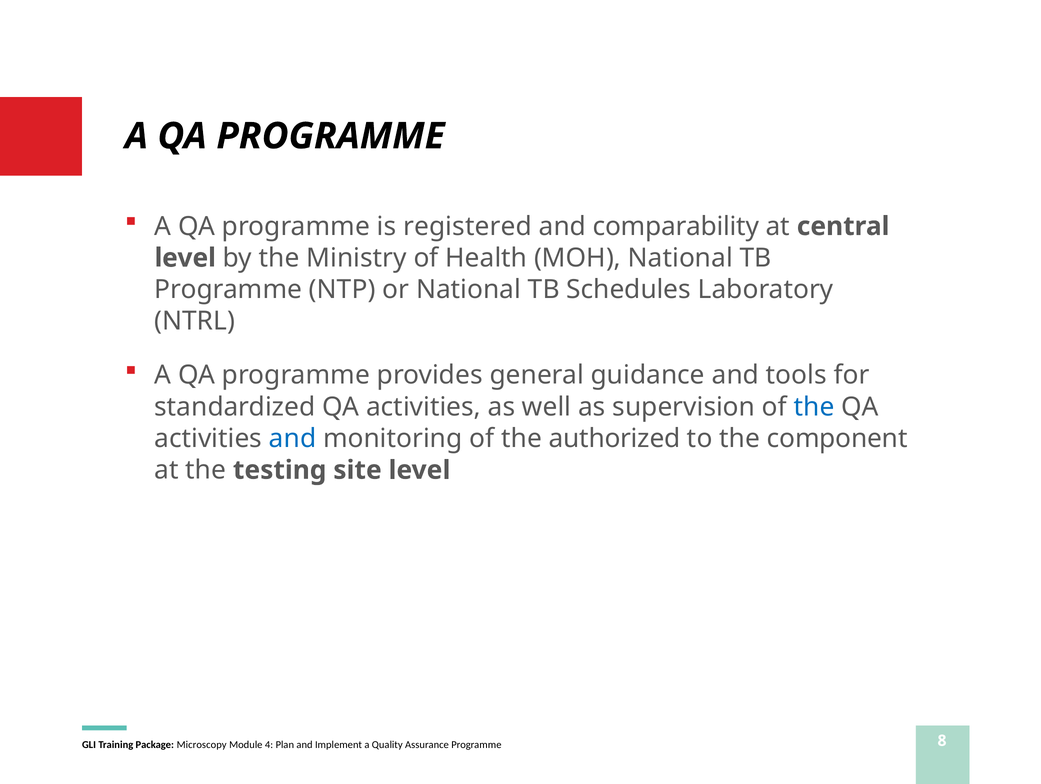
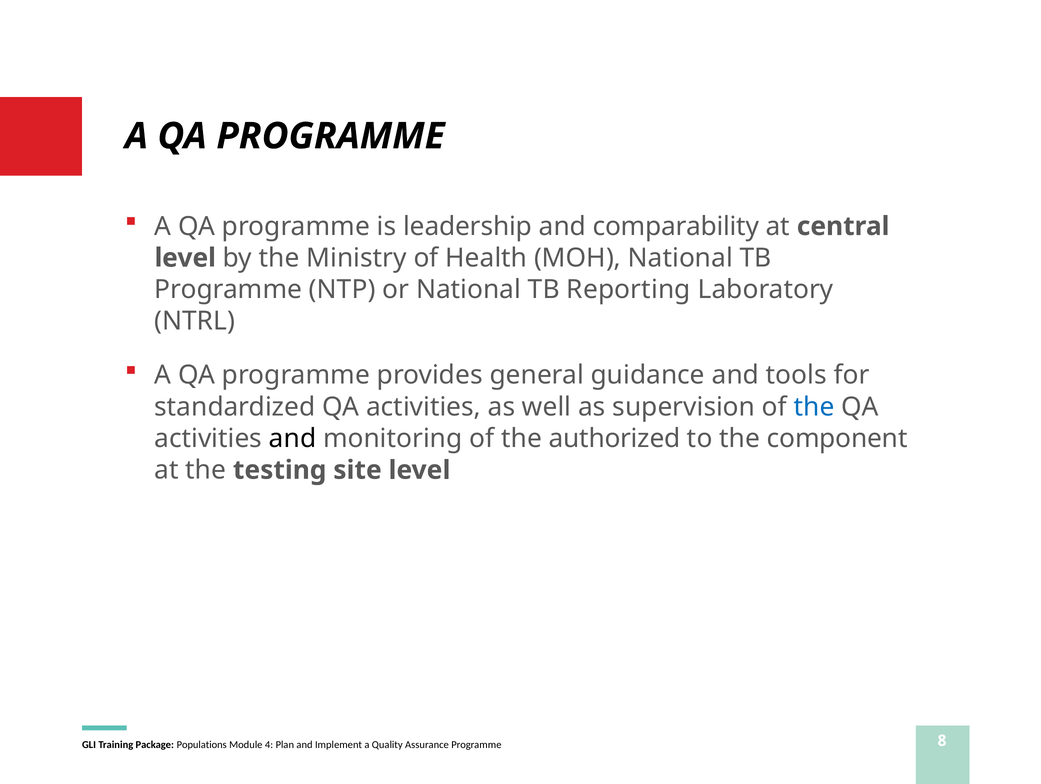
registered: registered -> leadership (468, 226)
Schedules: Schedules -> Reporting (629, 289)
and colour: blue -> black (293, 438)
Microscopy: Microscopy -> Populations (202, 744)
